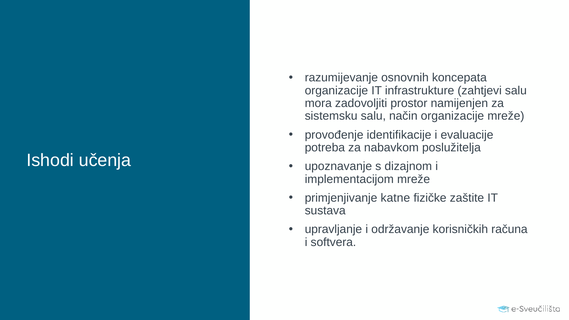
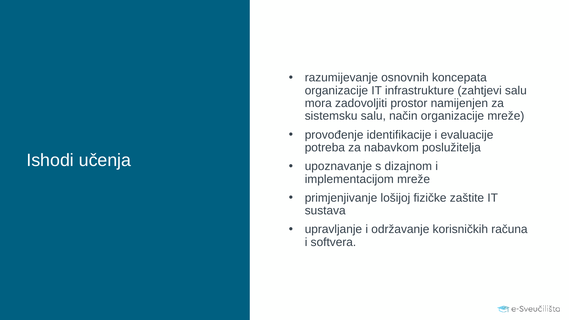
katne: katne -> lošijoj (395, 198)
